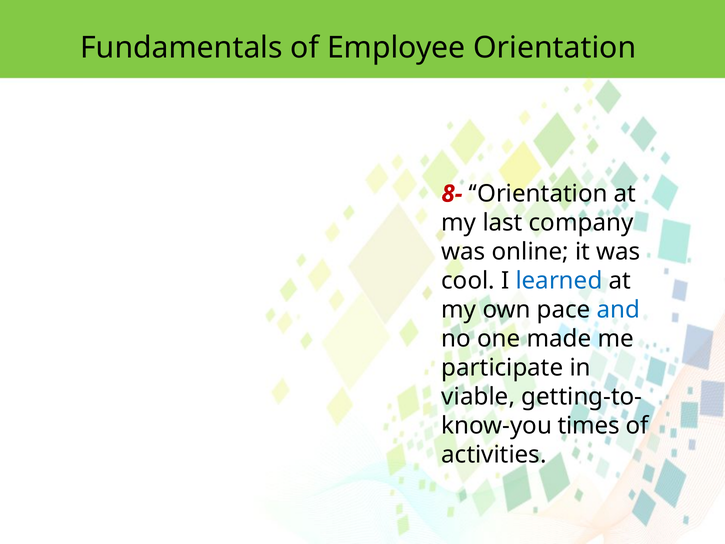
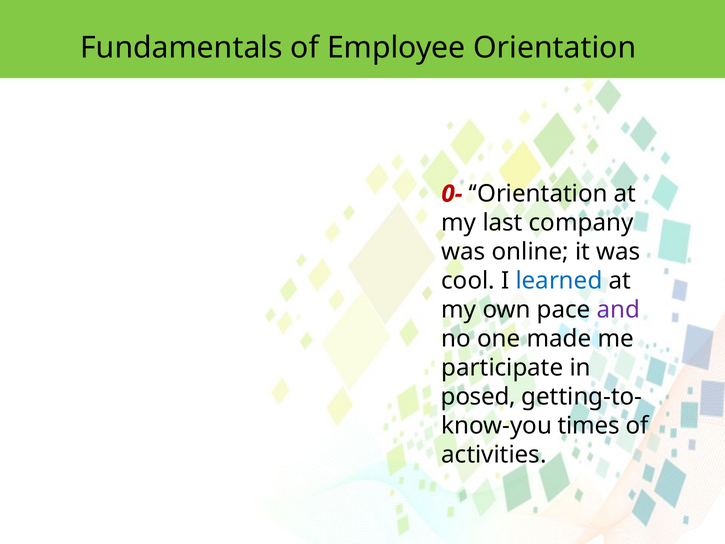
8-: 8- -> 0- (452, 194)
and colour: blue -> purple (618, 310)
viable: viable -> posed (478, 397)
